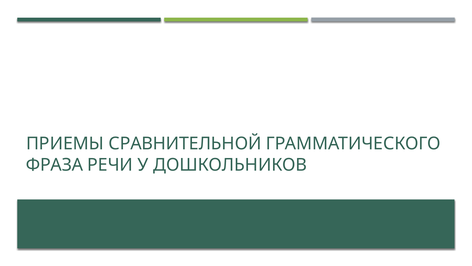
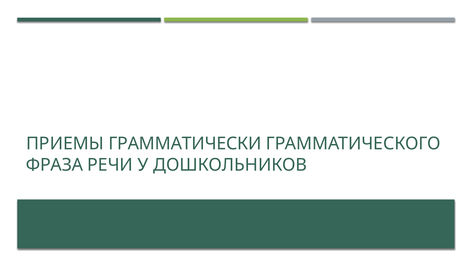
СРАВНИТЕЛЬНОЙ: СРАВНИТЕЛЬНОЙ -> ГРАММАТИЧЕСКИ (185, 143)
